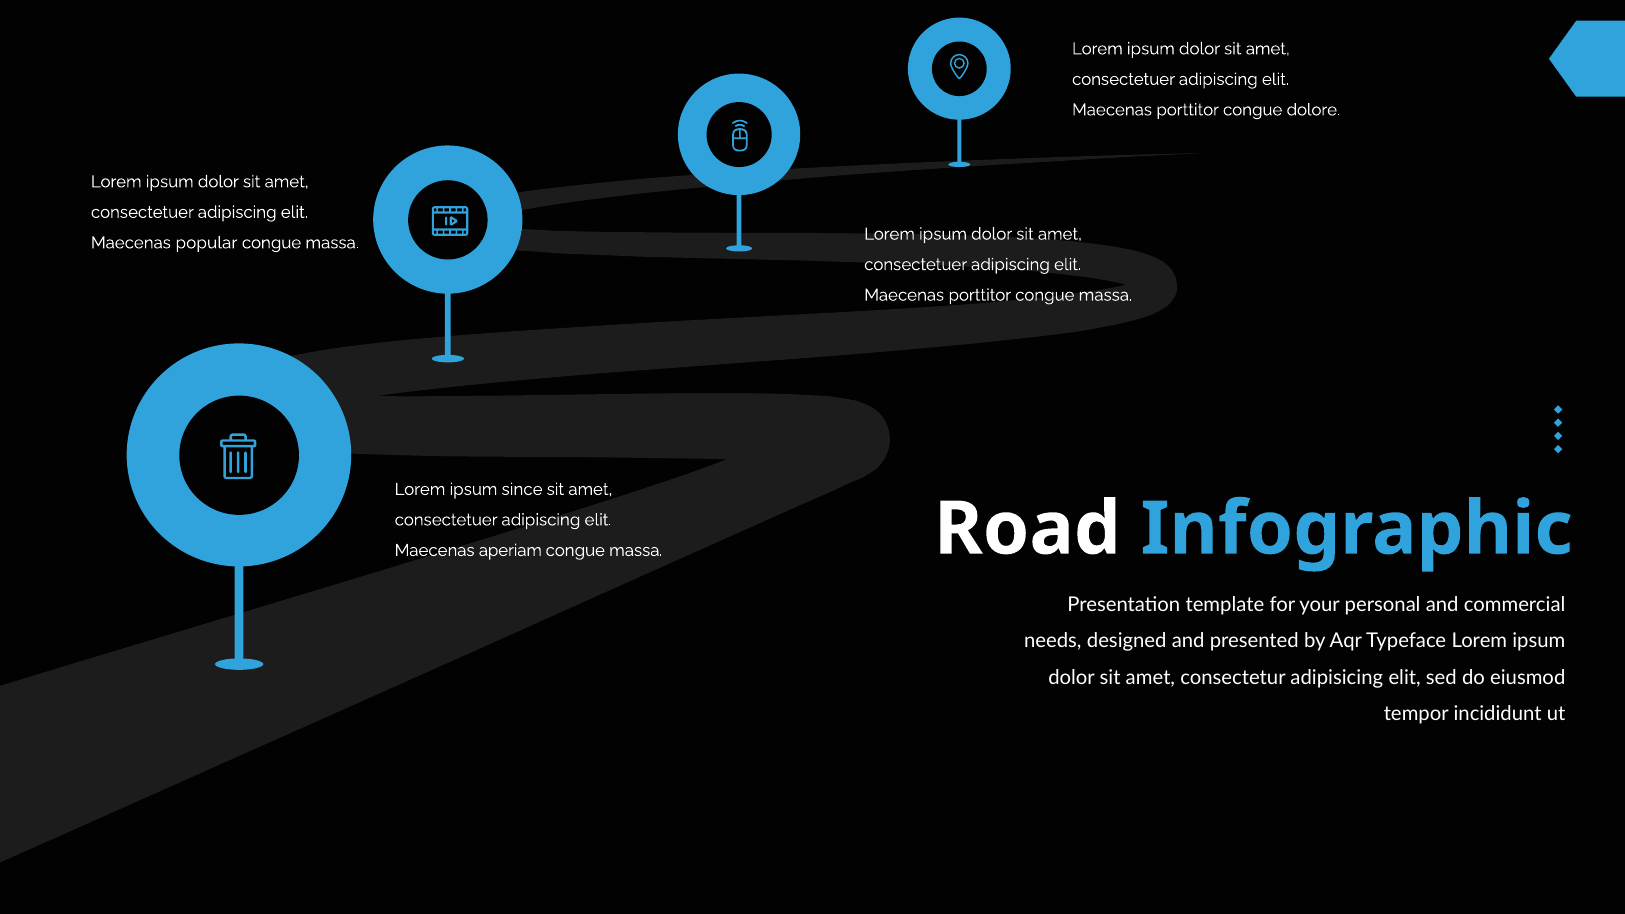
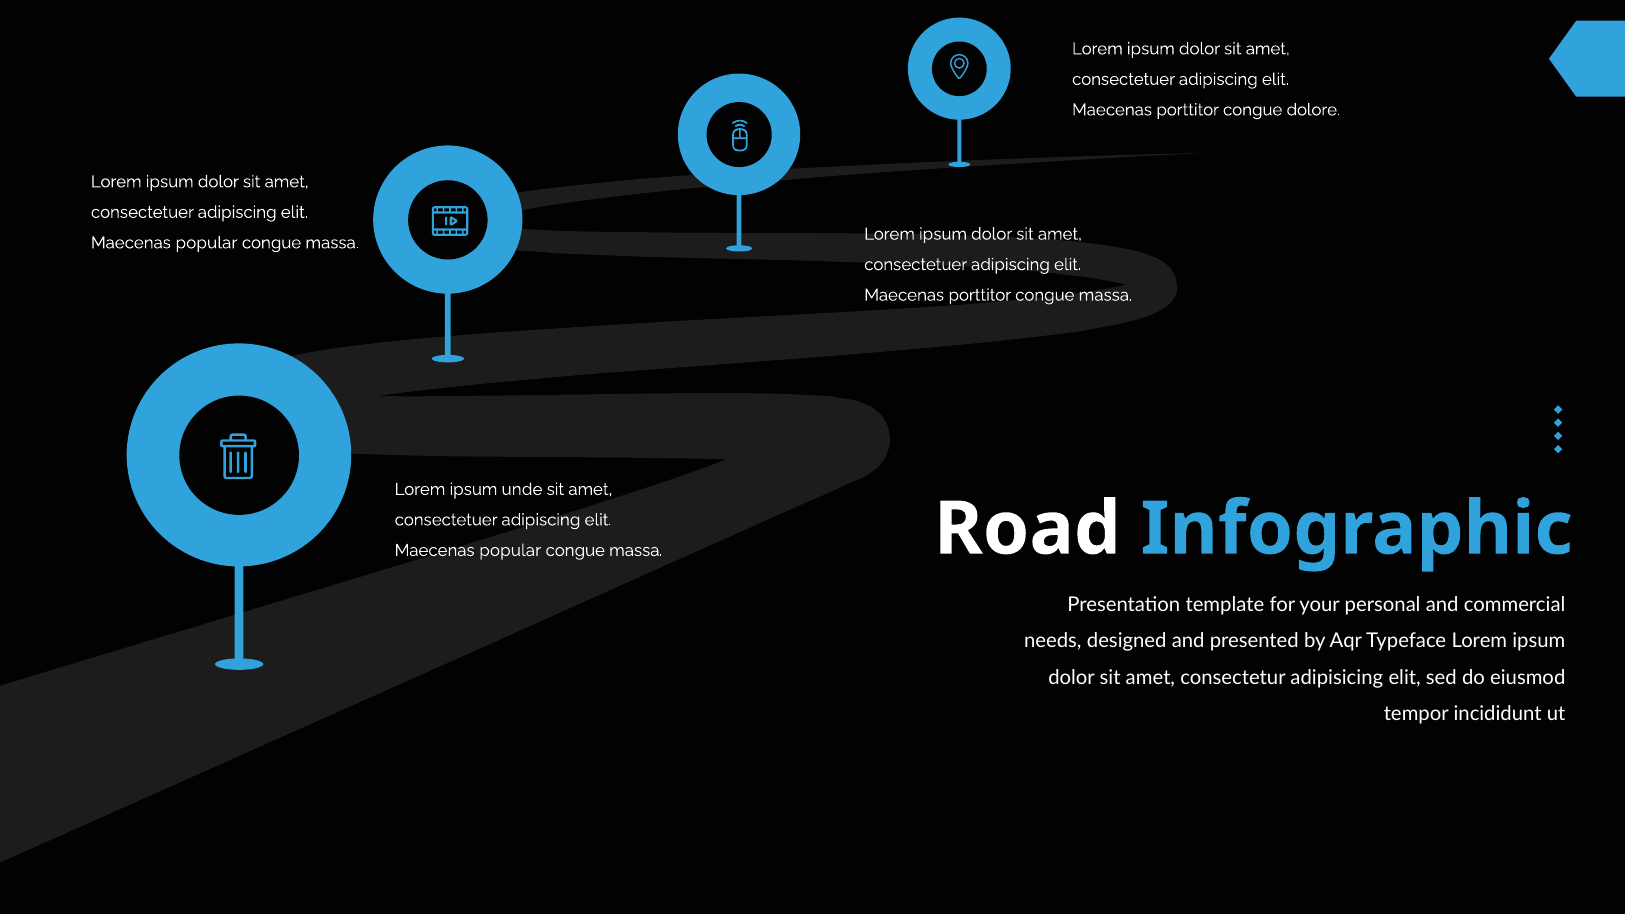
since: since -> unde (522, 489)
aperiam: aperiam -> popular (510, 550)
